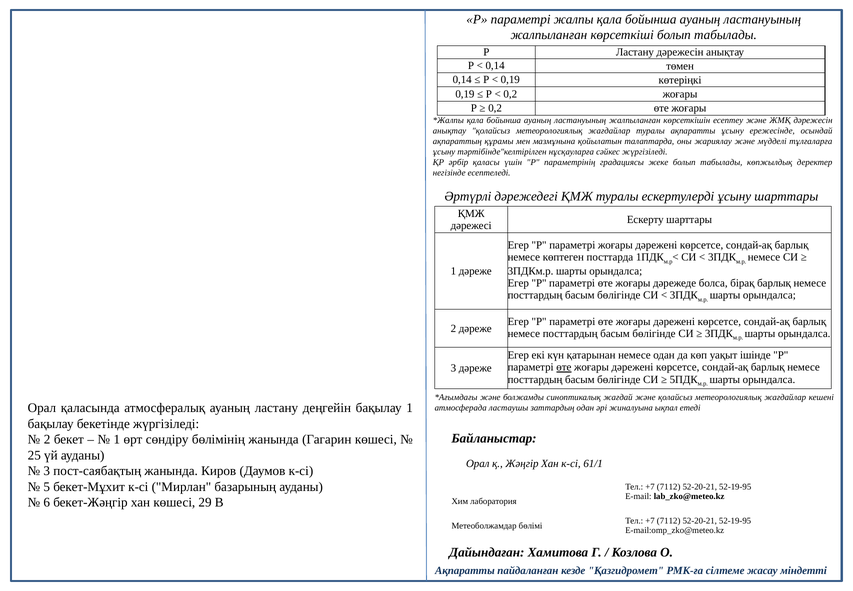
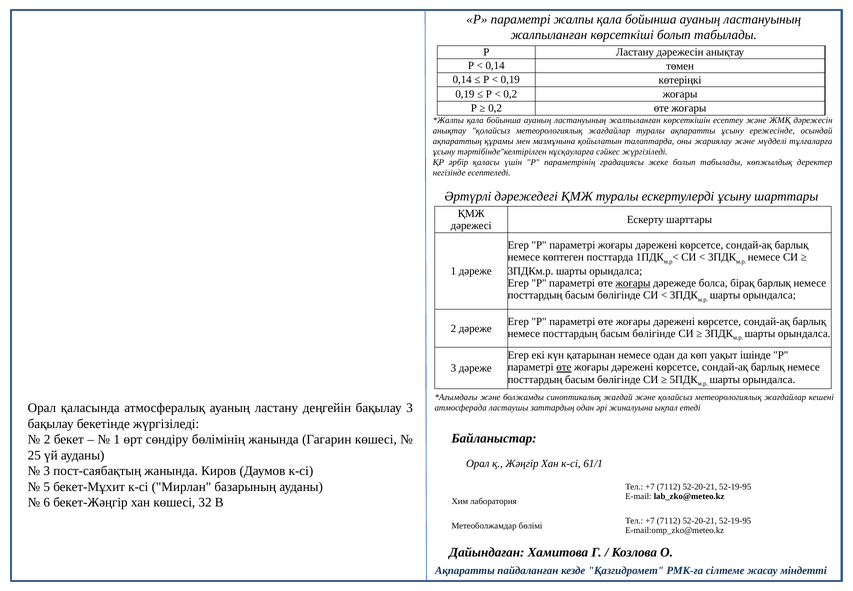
жоғары underline: none -> present (633, 283)
бақылау 1: 1 -> 3 (410, 408)
29: 29 -> 32 (205, 502)
